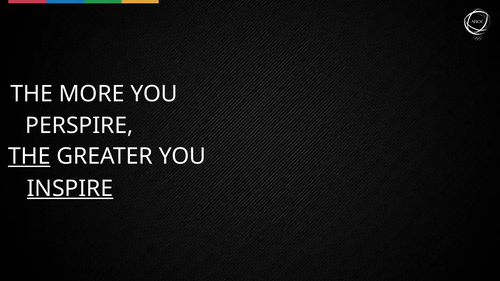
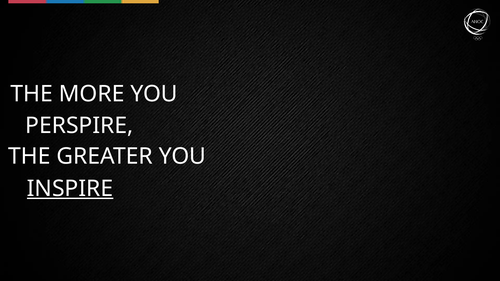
THE underline: present -> none (29, 157)
